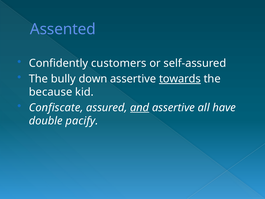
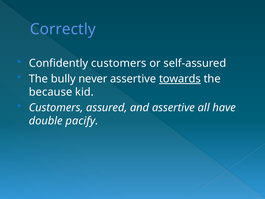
Assented: Assented -> Correctly (63, 29)
down: down -> never (93, 79)
Confiscate: Confiscate -> Customers (56, 107)
and underline: present -> none (140, 107)
